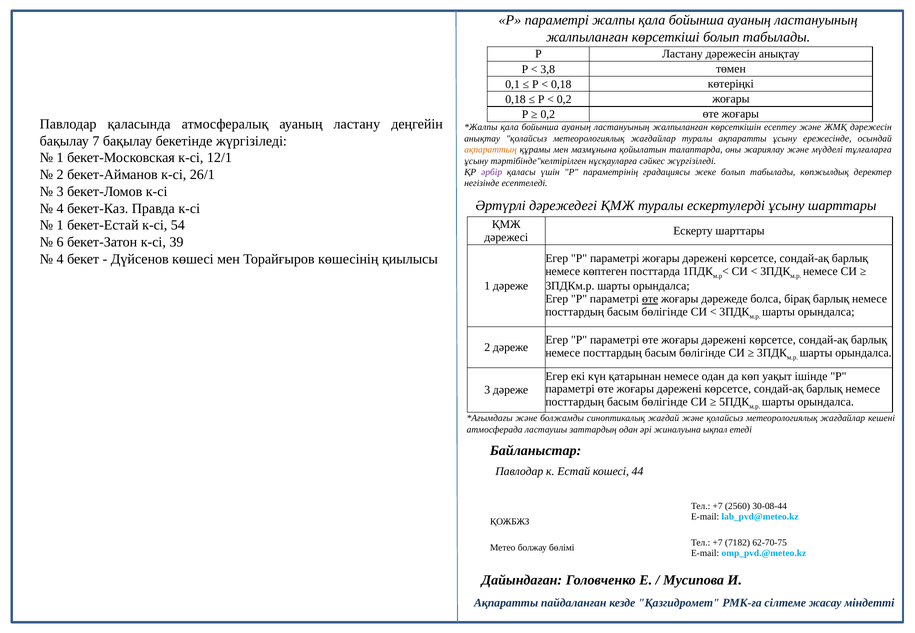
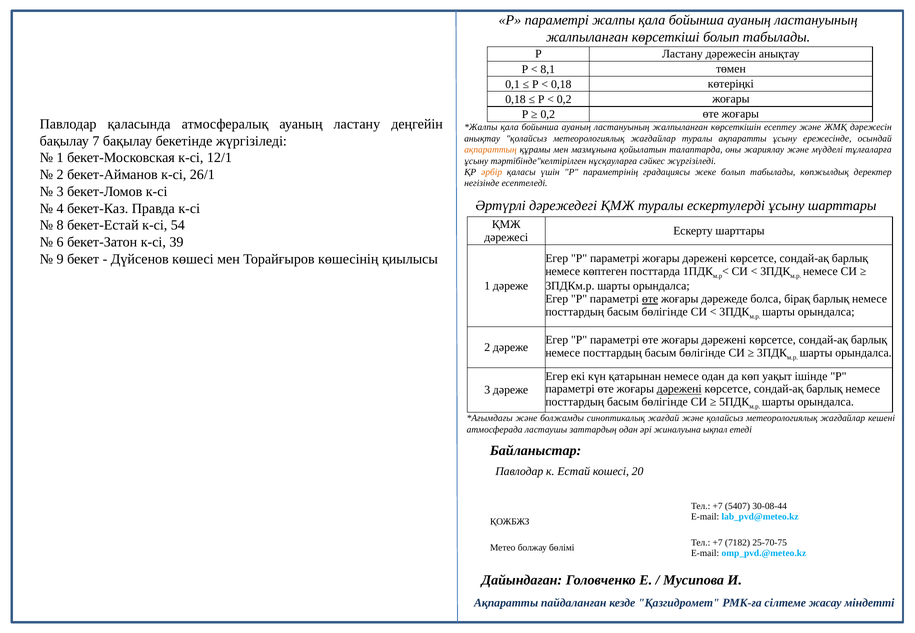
3,8: 3,8 -> 8,1 (548, 69)
әрбір colour: purple -> orange (492, 172)
1: 1 -> 8 (60, 225)
4: 4 -> 9 (60, 259)
дәрежені underline: none -> present (679, 389)
44: 44 -> 20 (638, 472)
2560: 2560 -> 5407 (737, 506)
62-70-75: 62-70-75 -> 25-70-75 (770, 543)
